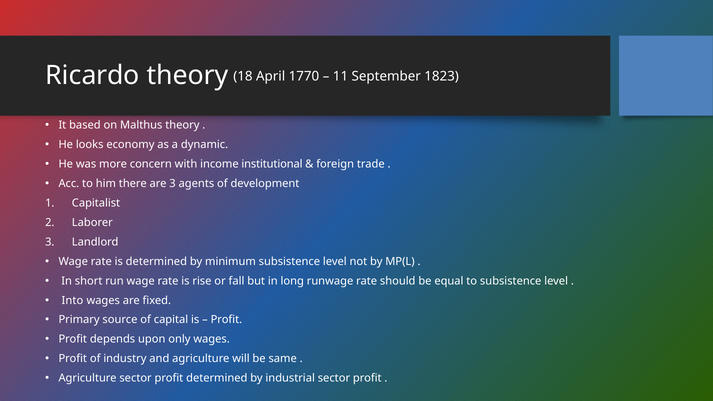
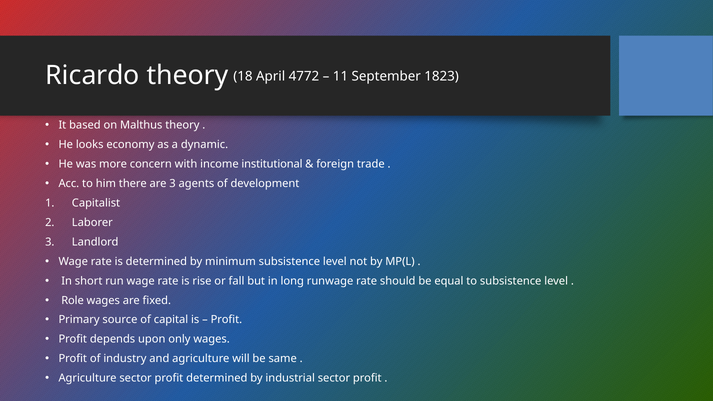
1770: 1770 -> 4772 (304, 76)
Into: Into -> Role (73, 300)
